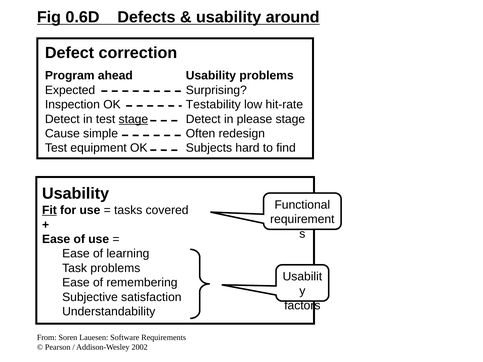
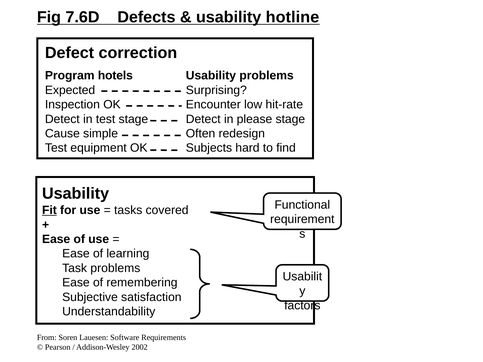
0.6D: 0.6D -> 7.6D (82, 17)
around: around -> hotline (292, 17)
ahead: ahead -> hotels (115, 76)
Testability: Testability -> Encounter (213, 105)
stage underline: present -> none (133, 119)
